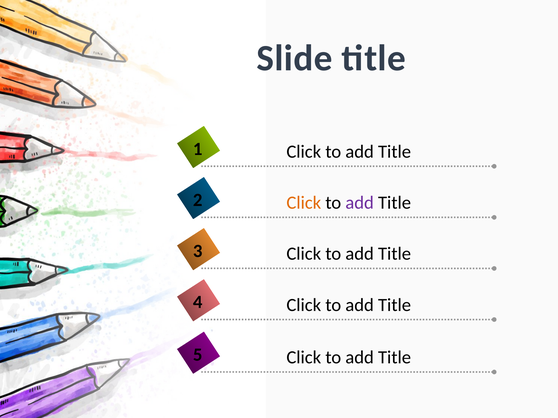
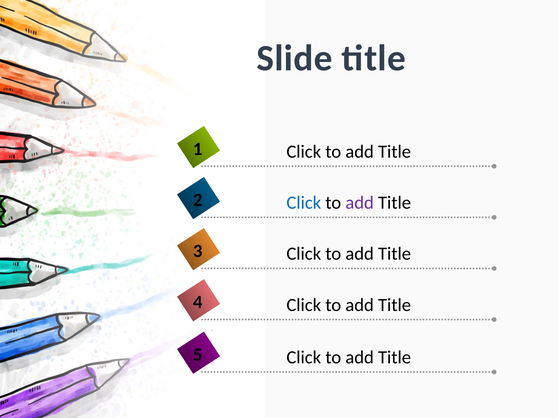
Click colour: orange -> blue (304, 203)
